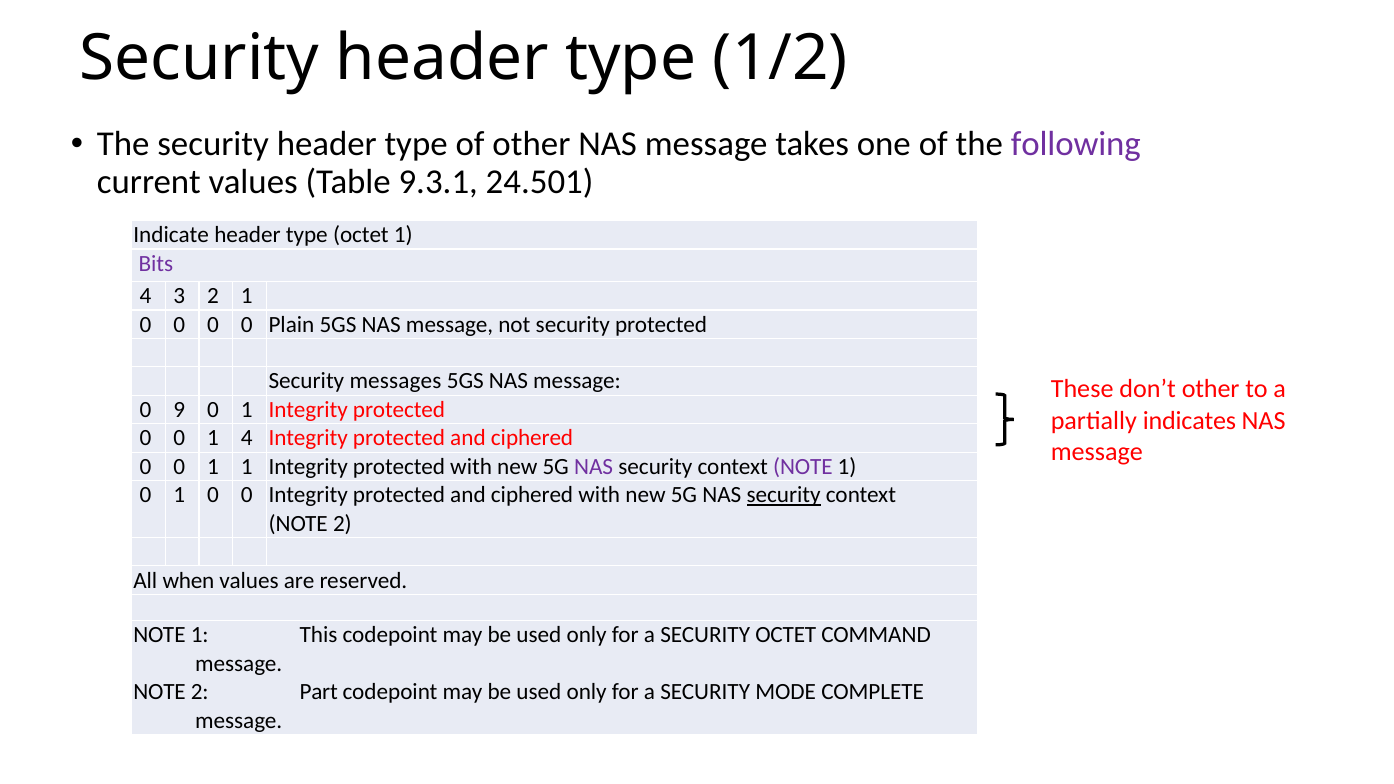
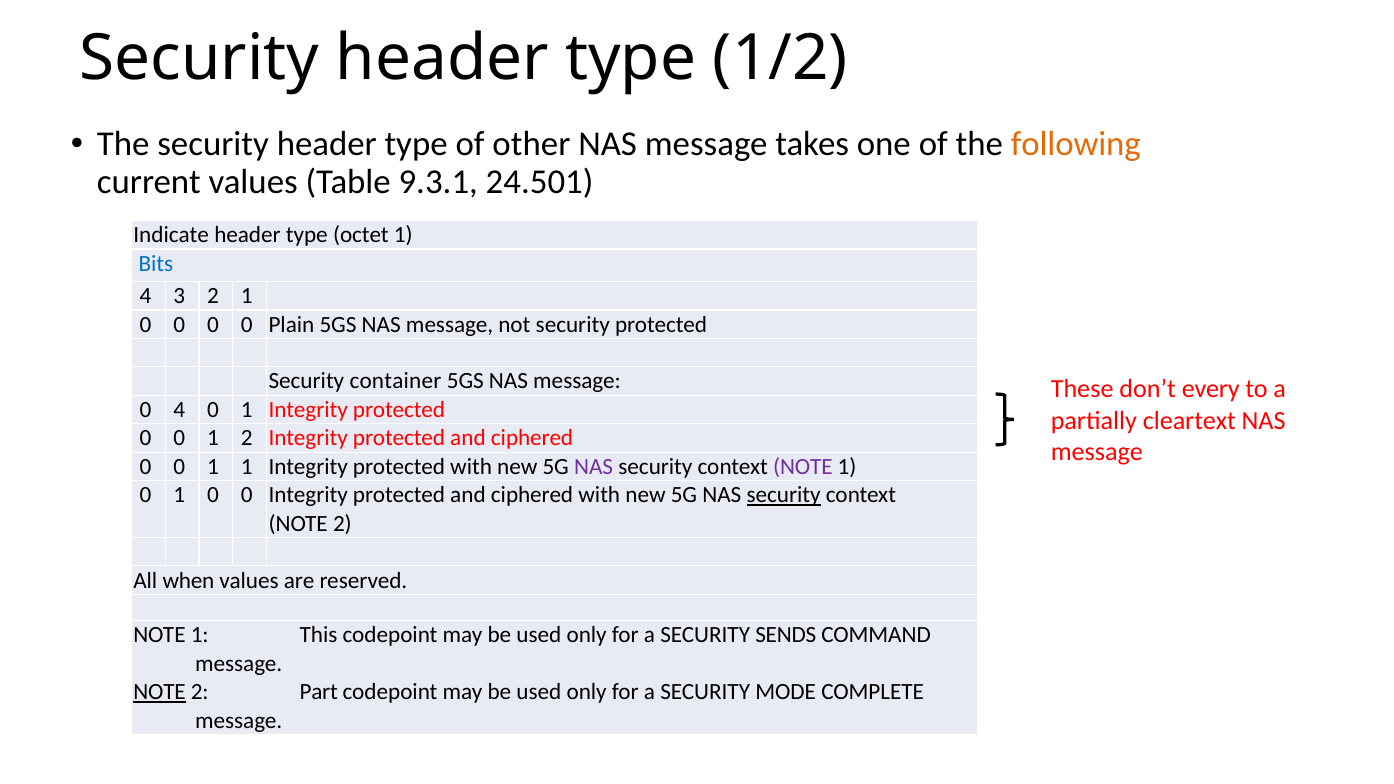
following colour: purple -> orange (1076, 144)
Bits colour: purple -> blue (156, 264)
messages: messages -> container (395, 381)
don’t other: other -> every (1211, 389)
0 9: 9 -> 4 (179, 410)
indicates: indicates -> cleartext (1189, 421)
1 4: 4 -> 2 (247, 438)
SECURITY OCTET: OCTET -> SENDS (786, 635)
NOTE underline: none -> present (160, 692)
